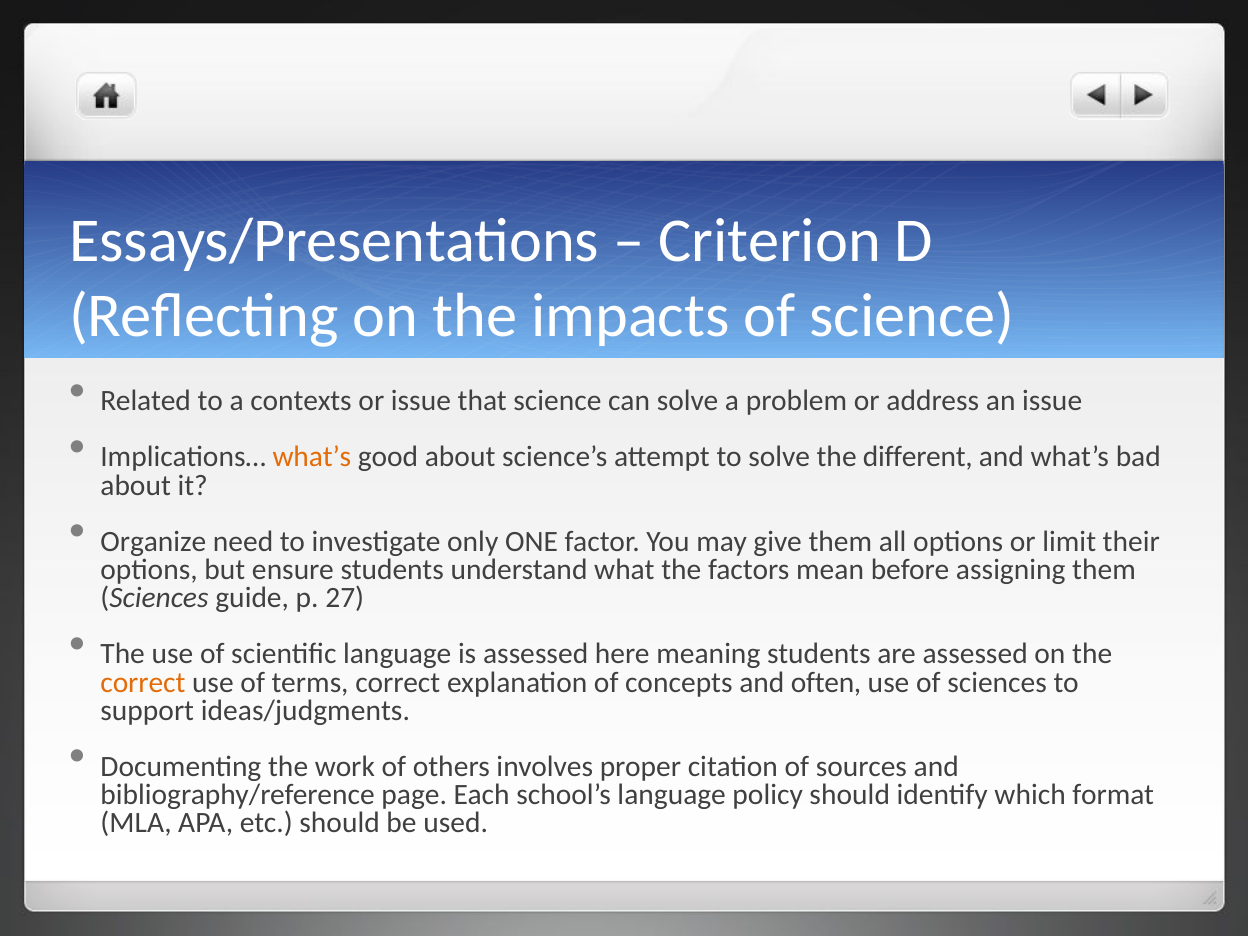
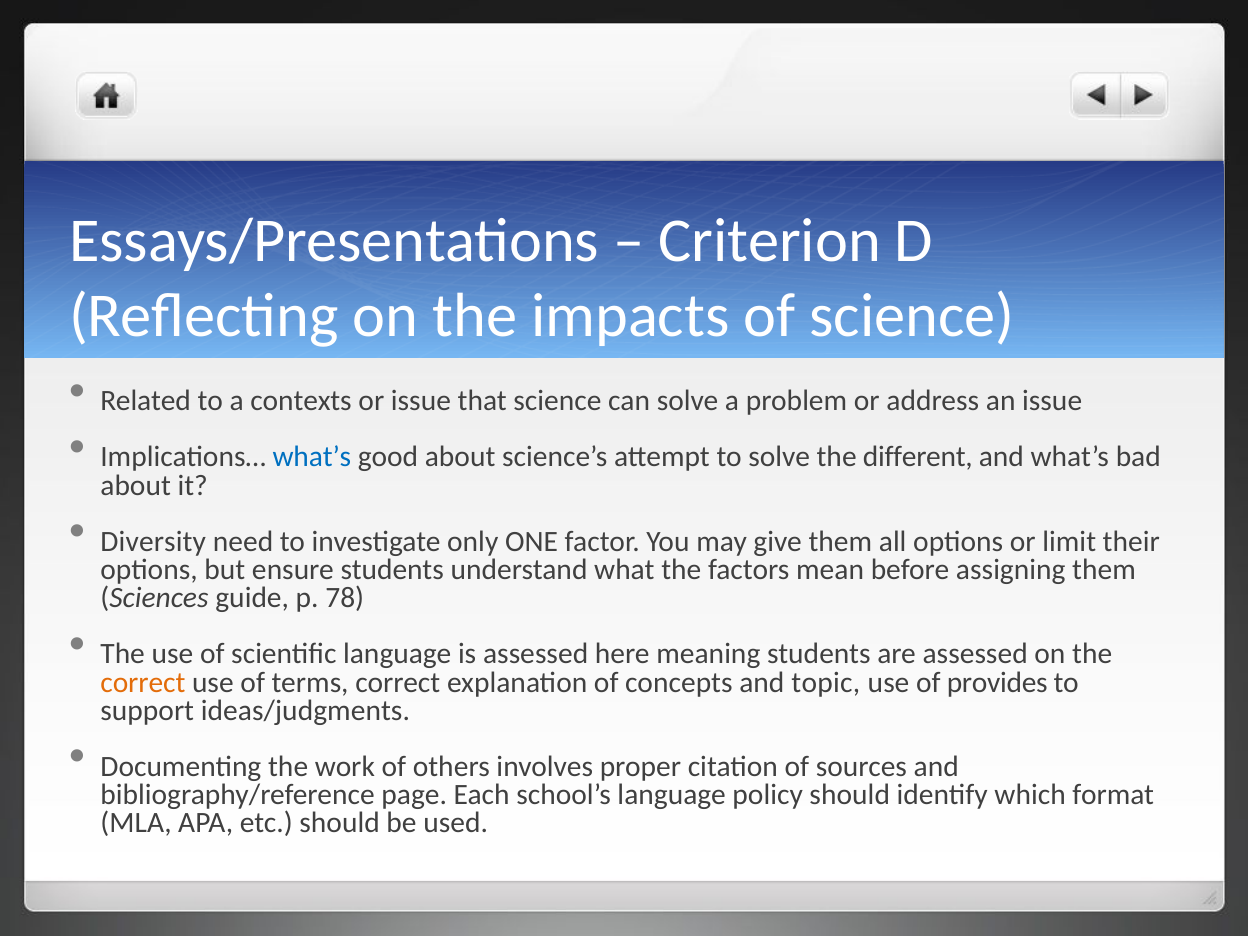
what’s colour: orange -> blue (312, 457)
Organize: Organize -> Diversity (153, 541)
27: 27 -> 78 (345, 598)
often: often -> topic (826, 682)
of sciences: sciences -> provides (997, 682)
